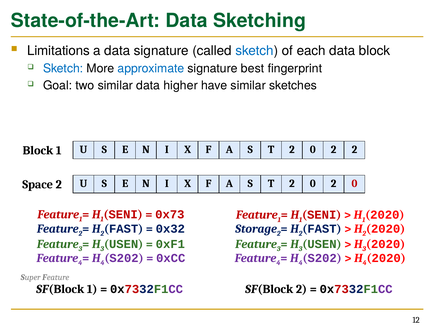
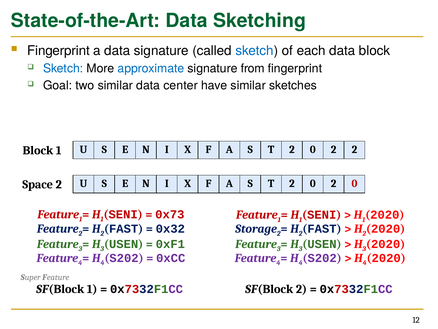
Limitations: Limitations -> Fingerprint (58, 51)
best: best -> from (253, 68)
higher: higher -> center (181, 85)
